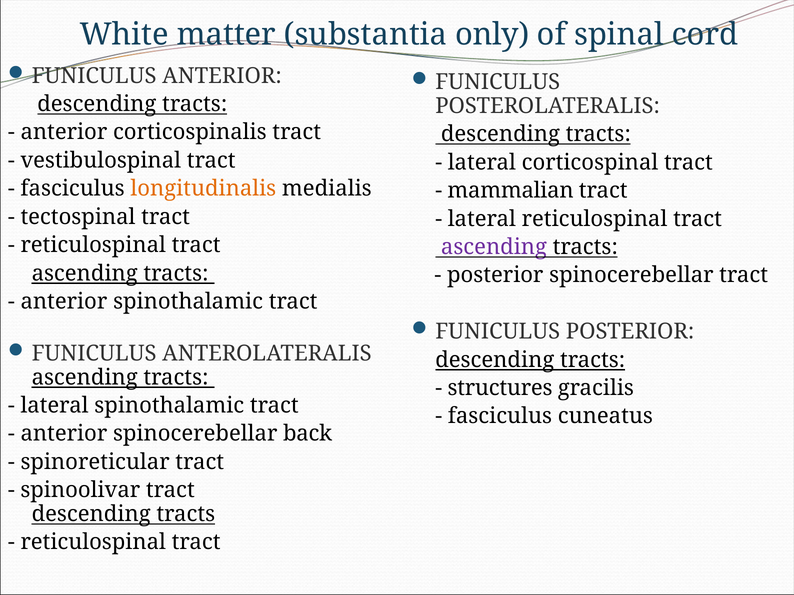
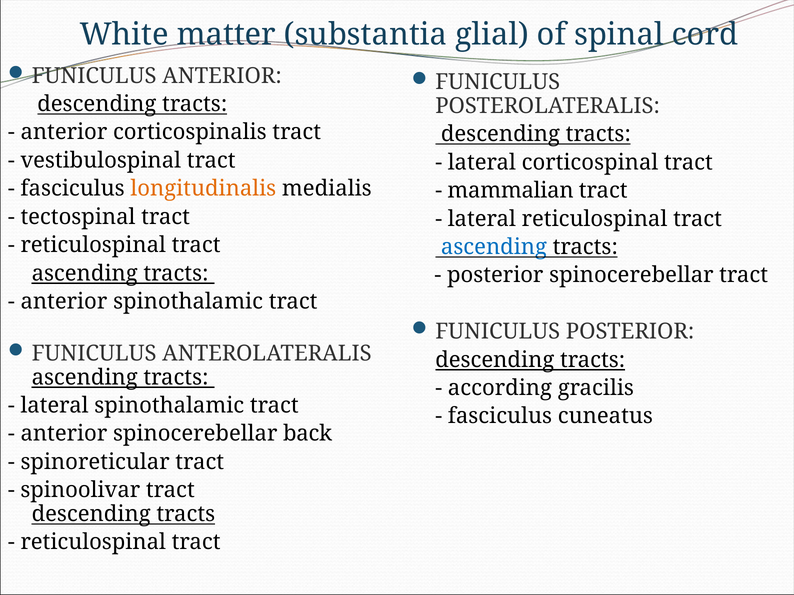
only: only -> glial (492, 35)
ascending colour: purple -> blue (494, 247)
structures: structures -> according (500, 388)
